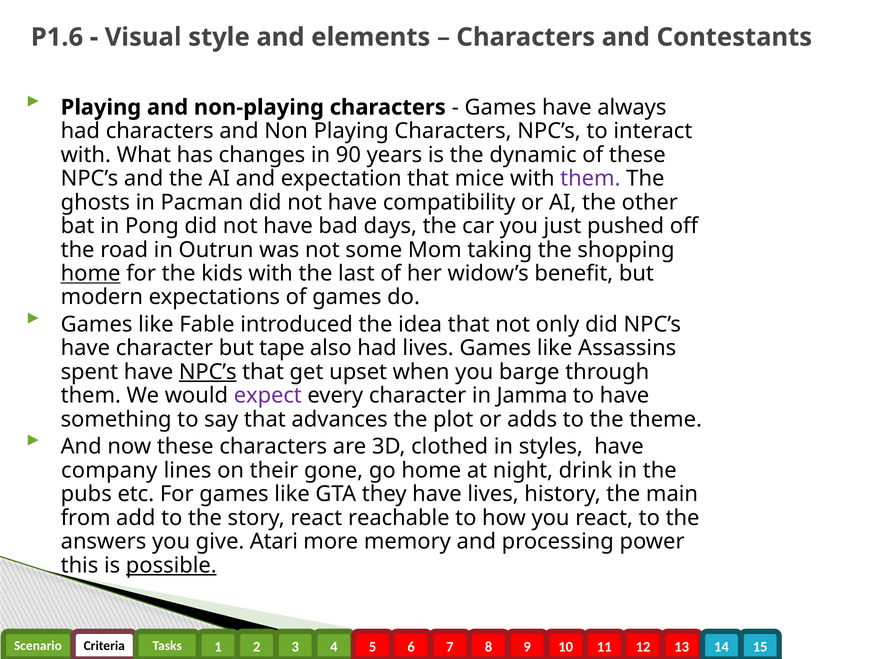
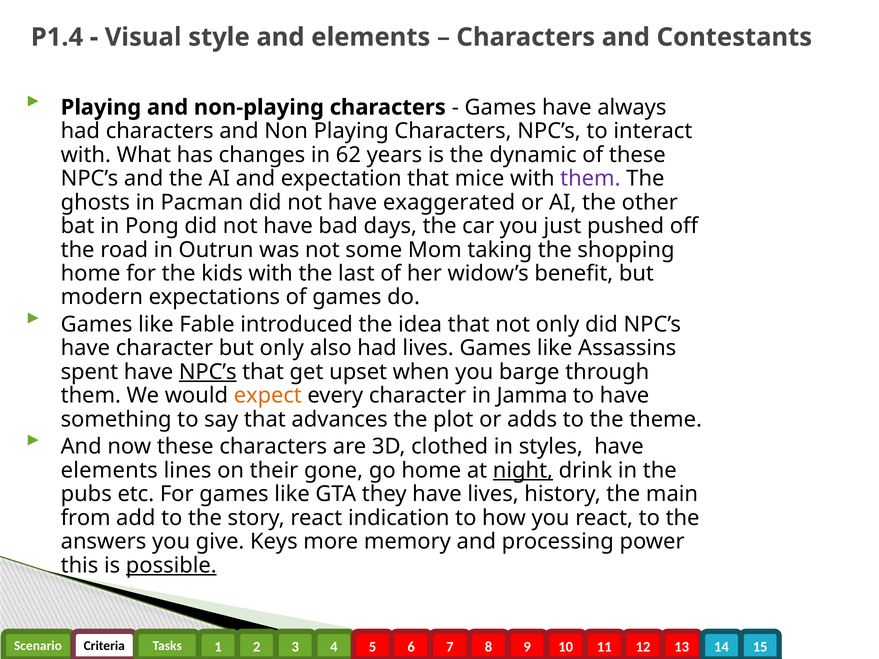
P1.6: P1.6 -> P1.4 (57, 37)
90: 90 -> 62 (348, 155)
compatibility: compatibility -> exaggerated (449, 202)
home underline: present -> none (91, 274)
but tape: tape -> only (282, 348)
expect colour: purple -> orange (268, 396)
company: company -> elements (109, 471)
night underline: none -> present (523, 471)
reachable: reachable -> indication (399, 518)
Atari: Atari -> Keys (274, 542)
